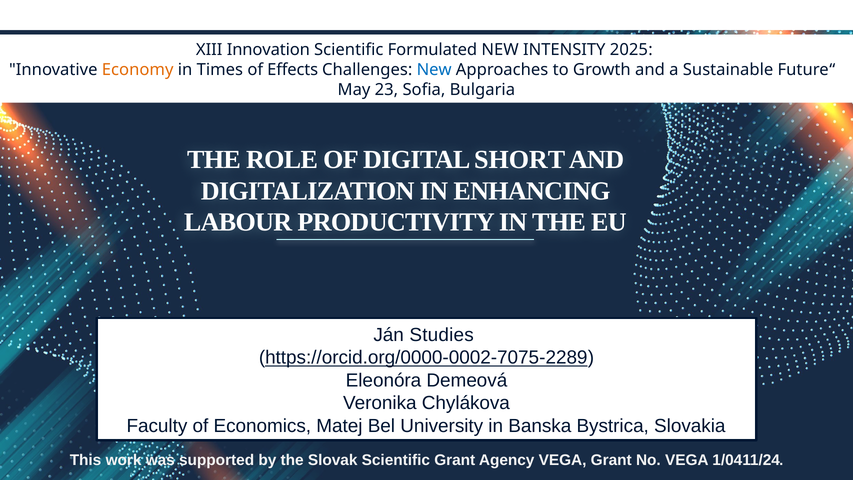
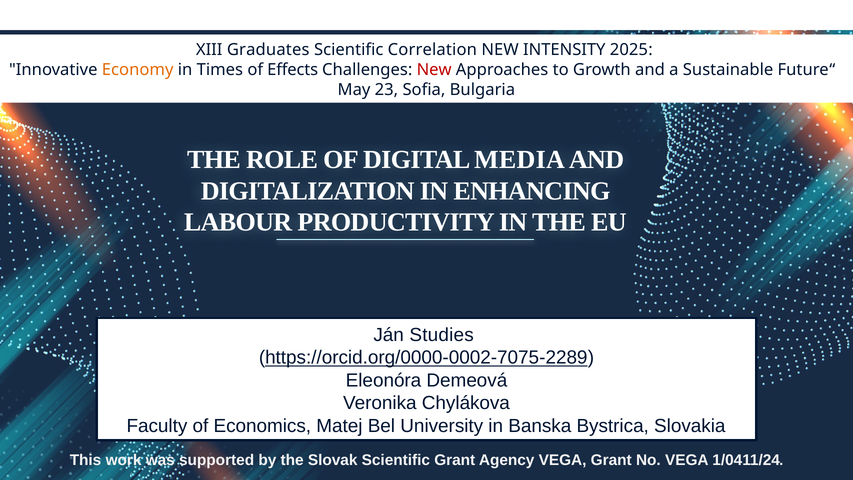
Innovation: Innovation -> Graduates (268, 50)
Formulated: Formulated -> Correlation (432, 50)
New colour: blue -> red (434, 70)
SHORT: SHORT -> MEDIA (519, 160)
